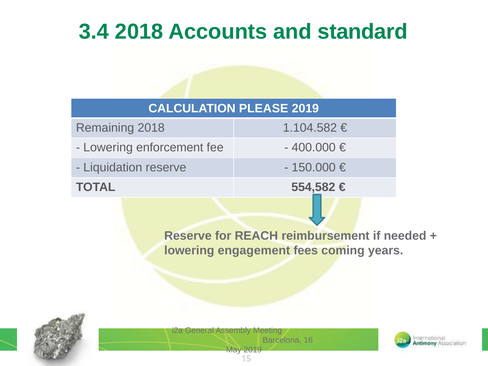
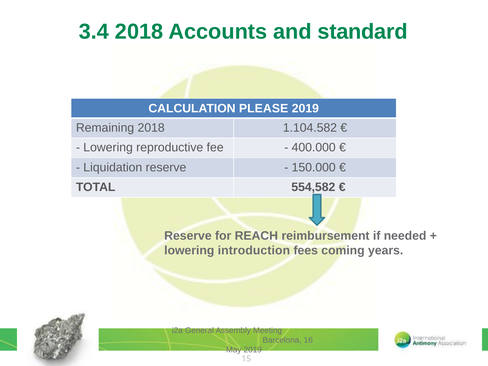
enforcement: enforcement -> reproductive (170, 148)
engagement: engagement -> introduction (254, 250)
